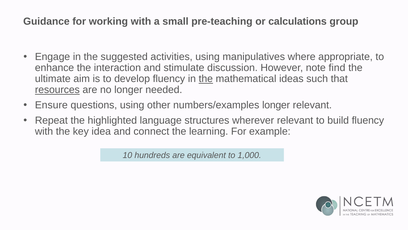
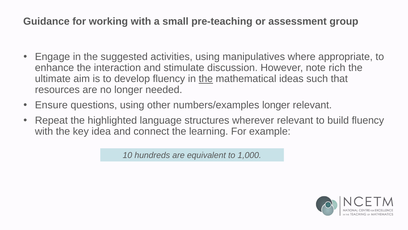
calculations: calculations -> assessment (298, 21)
find: find -> rich (337, 68)
resources underline: present -> none (57, 90)
